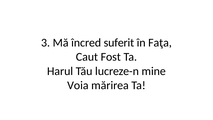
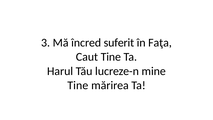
Caut Fost: Fost -> Tine (111, 57)
Voia: Voia -> Tine (78, 85)
